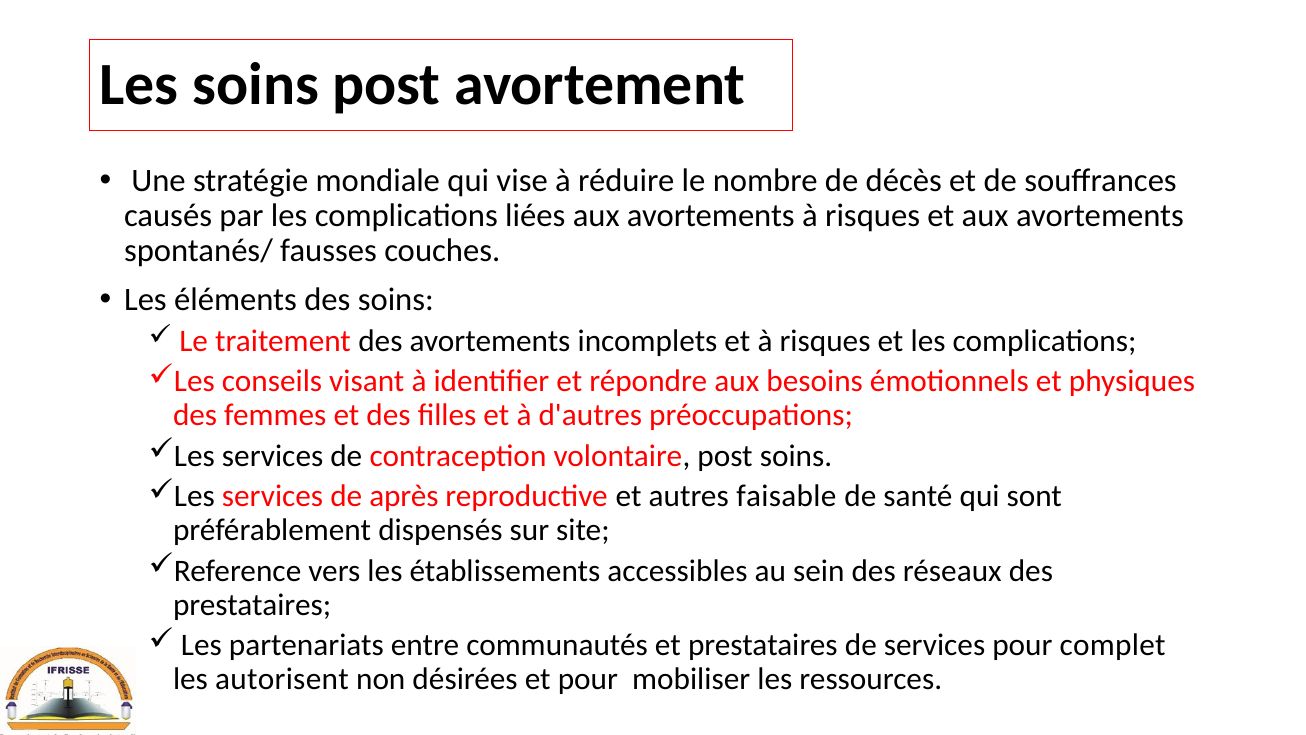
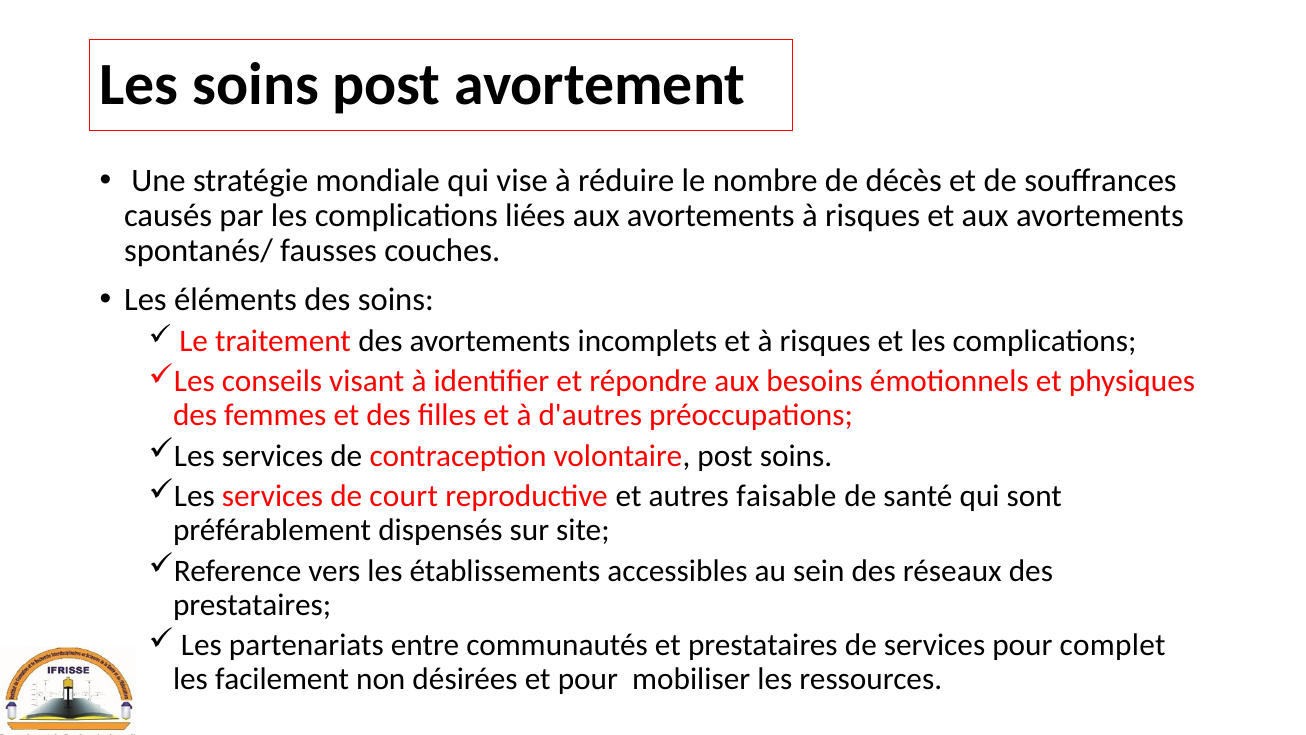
après: après -> court (404, 496)
autorisent: autorisent -> facilement (282, 679)
